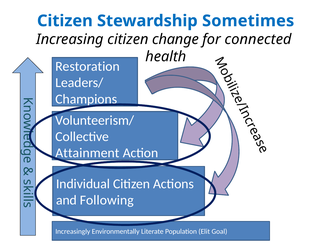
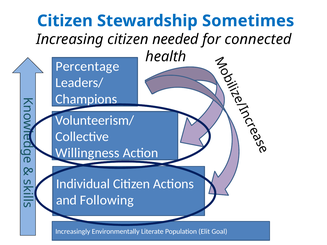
change: change -> needed (175, 39)
Restoration: Restoration -> Percentage (87, 66)
Attainment: Attainment -> Willingness (87, 153)
